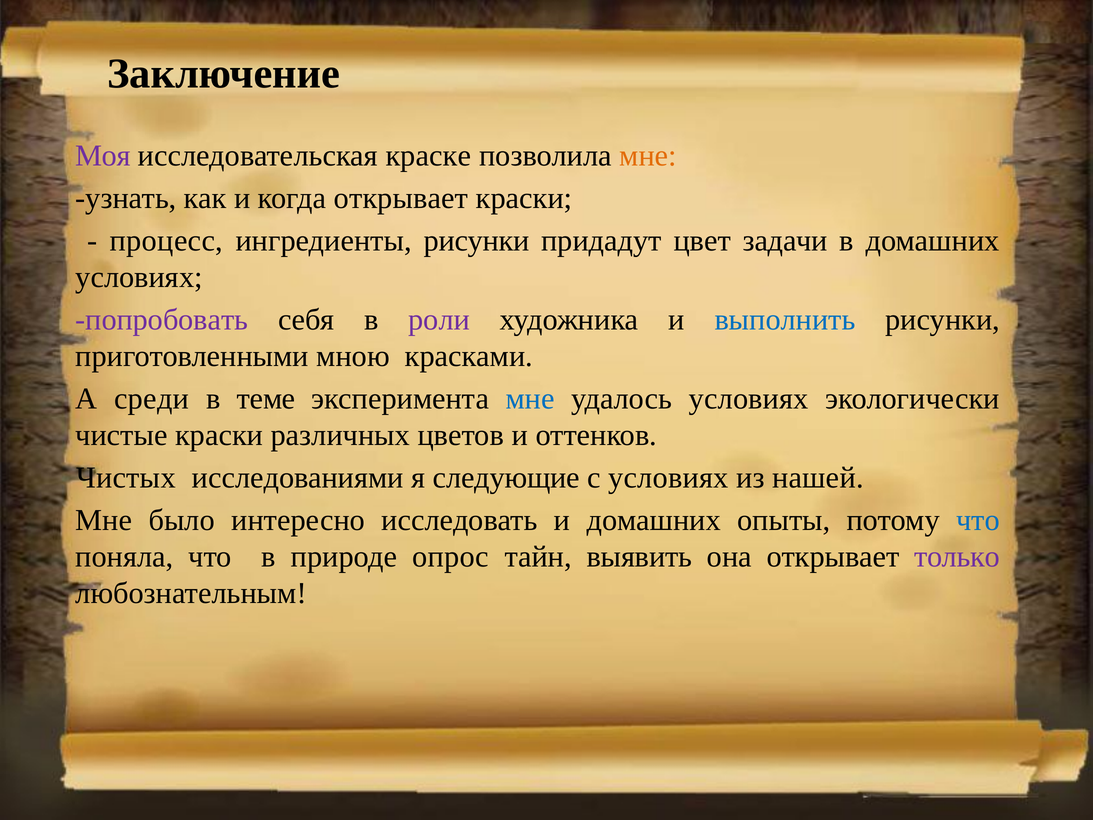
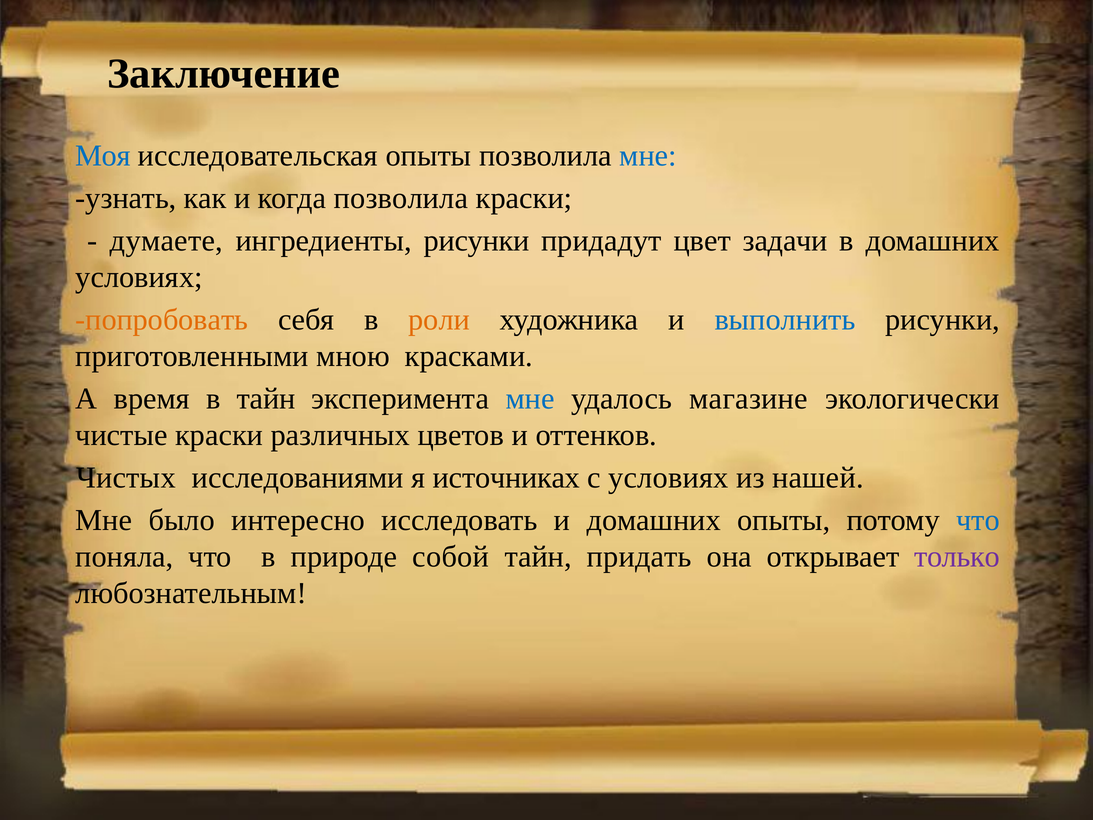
Моя colour: purple -> blue (103, 156)
исследовательская краске: краске -> опыты (428, 156)
мне colour: orange -> blue (648, 156)
когда открывает: открывает -> позволила (401, 198)
процесс: процесс -> думаете (166, 241)
попробовать colour: purple -> orange (162, 320)
роли colour: purple -> orange (439, 320)
среди: среди -> время (152, 399)
в теме: теме -> тайн (266, 399)
удалось условиях: условиях -> магазине (749, 399)
следующие: следующие -> источниках (506, 477)
опрос: опрос -> собой (451, 556)
выявить: выявить -> придать (639, 556)
